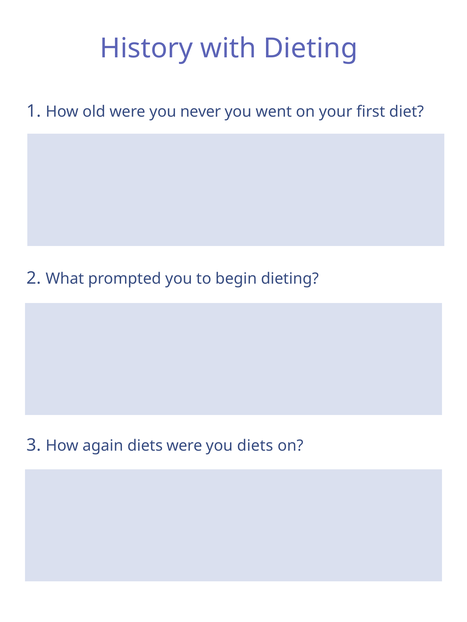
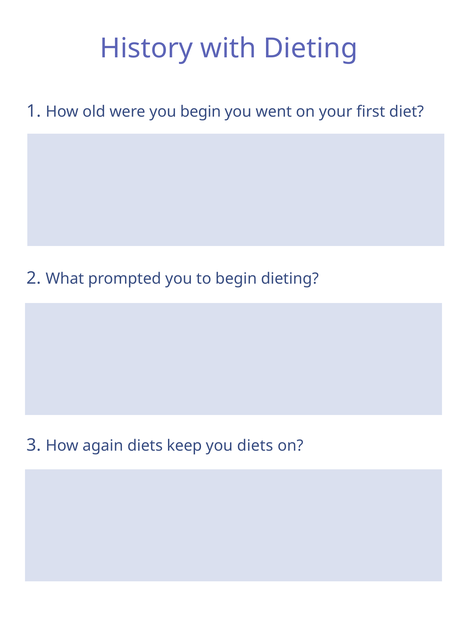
you never: never -> begin (201, 112)
diets were: were -> keep (184, 446)
